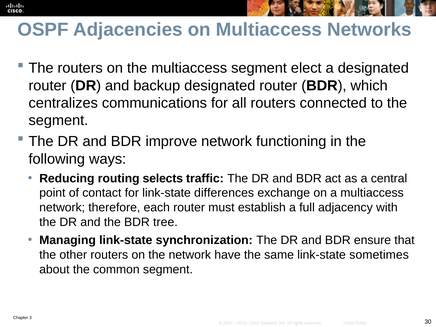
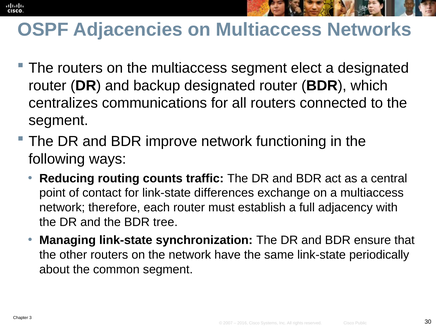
selects: selects -> counts (163, 178)
sometimes: sometimes -> periodically (379, 255)
